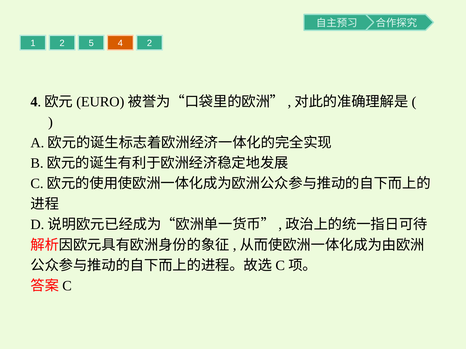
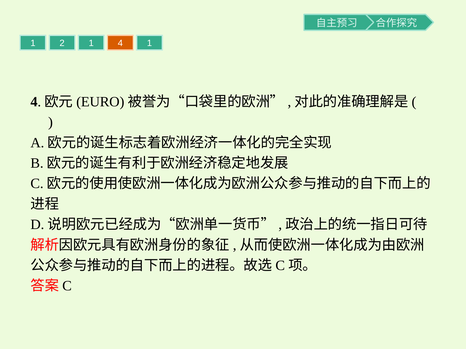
2 5: 5 -> 1 (91, 43)
4 2: 2 -> 1 (149, 43)
